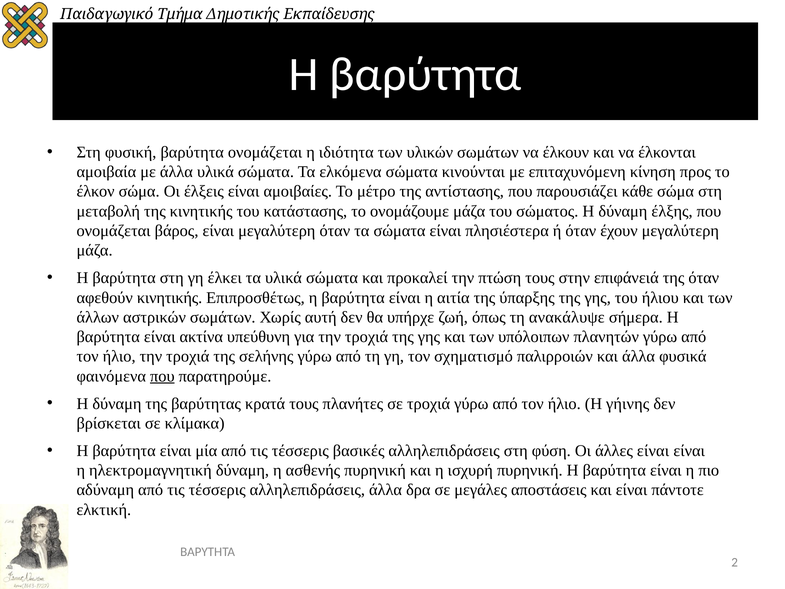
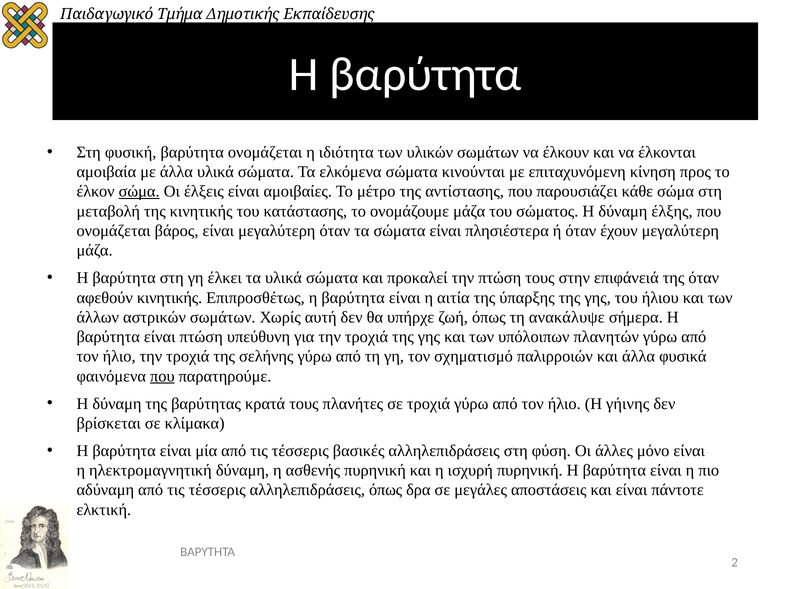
σώμα underline: none -> present (139, 192)
είναι ακτίνα: ακτίνα -> πτώση (201, 337)
άλλες είναι: είναι -> μόνο (653, 451)
αλληλεπιδράσεις άλλα: άλλα -> όπως (386, 490)
